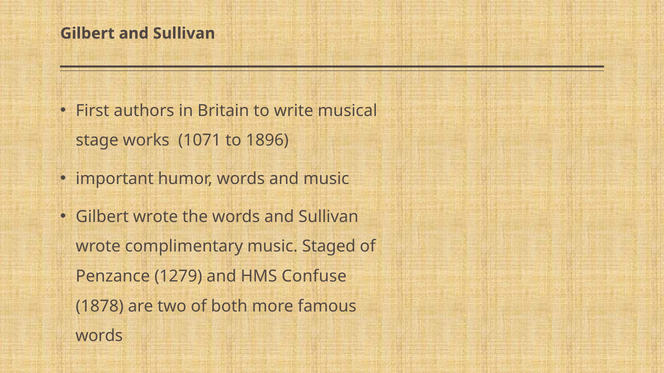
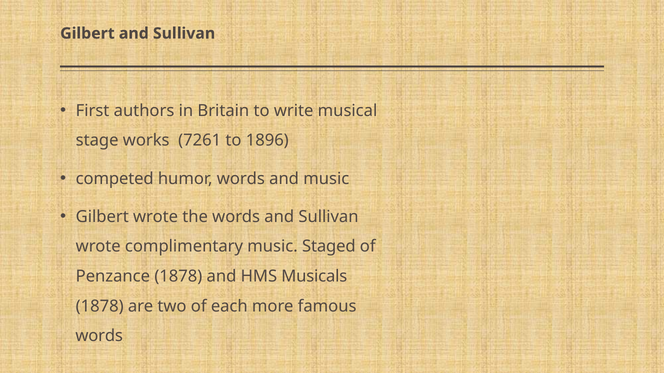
1071: 1071 -> 7261 (200, 141)
important: important -> competed (115, 179)
Penzance 1279: 1279 -> 1878 (178, 277)
Confuse: Confuse -> Musicals (314, 277)
both: both -> each (229, 307)
